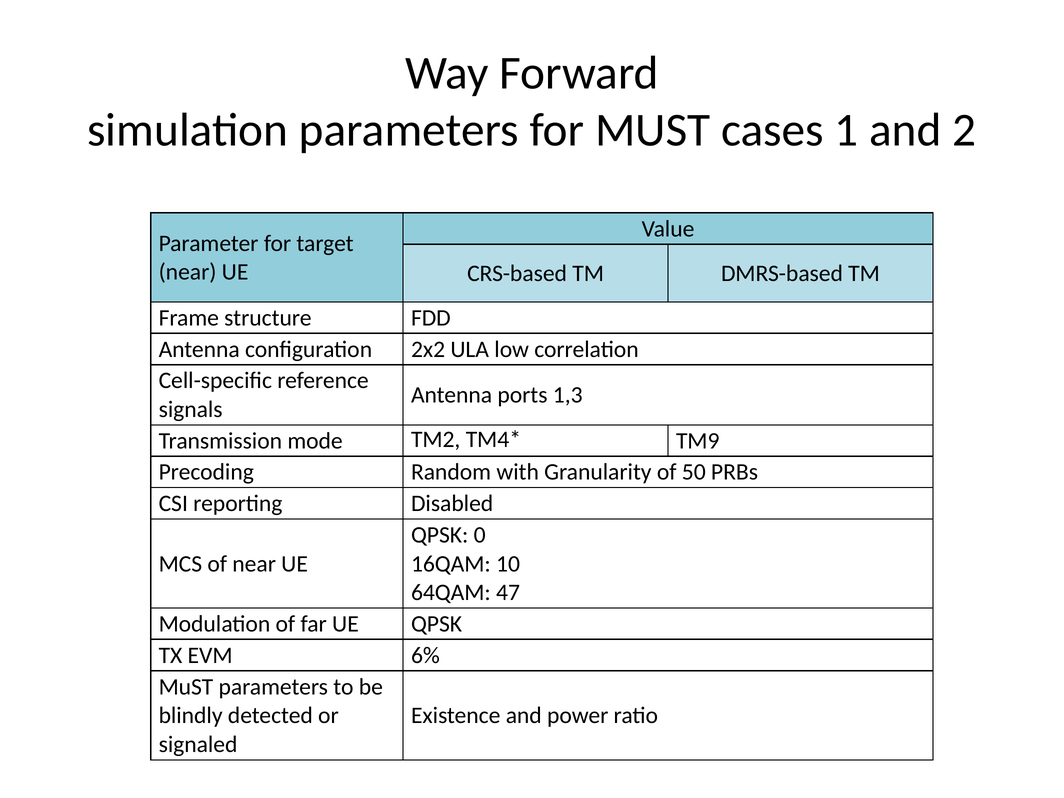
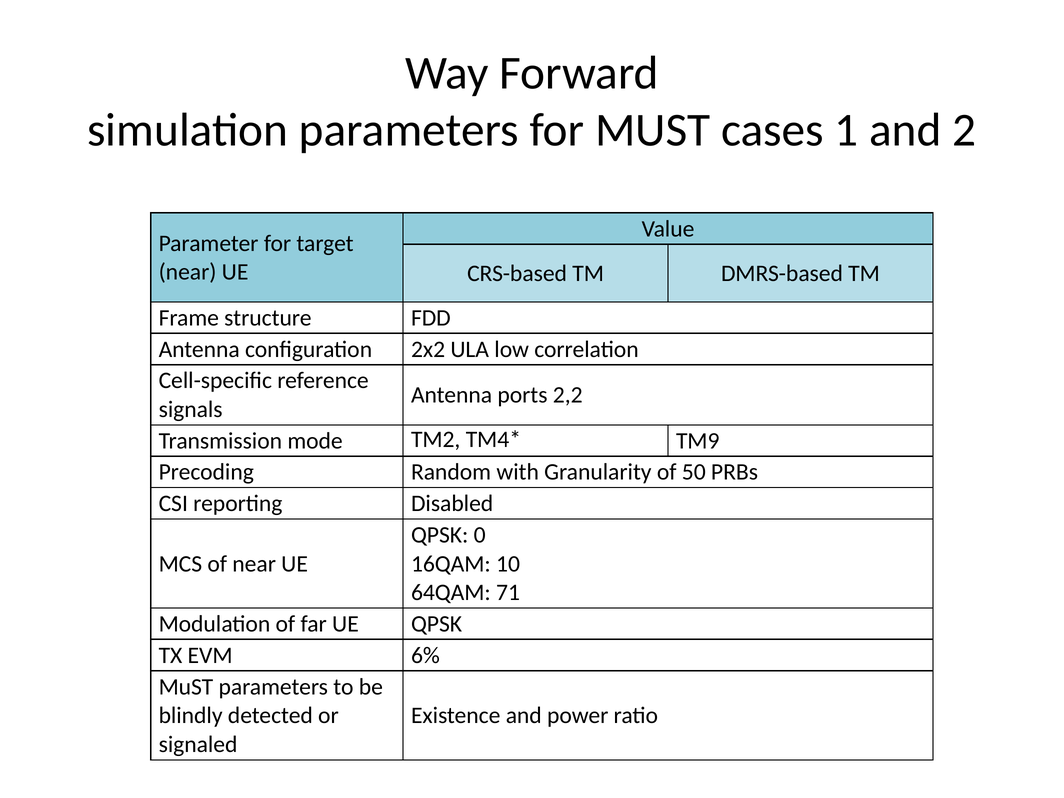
1,3: 1,3 -> 2,2 (568, 395)
47: 47 -> 71 (508, 593)
